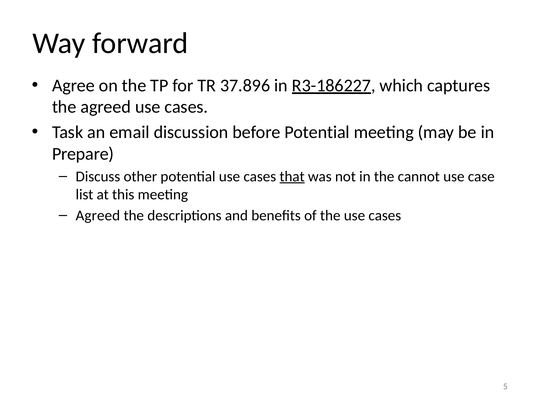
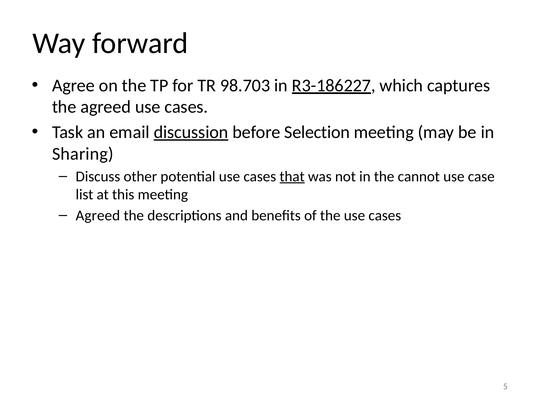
37.896: 37.896 -> 98.703 (245, 85)
discussion underline: none -> present (191, 132)
before Potential: Potential -> Selection (317, 132)
Prepare: Prepare -> Sharing (83, 154)
